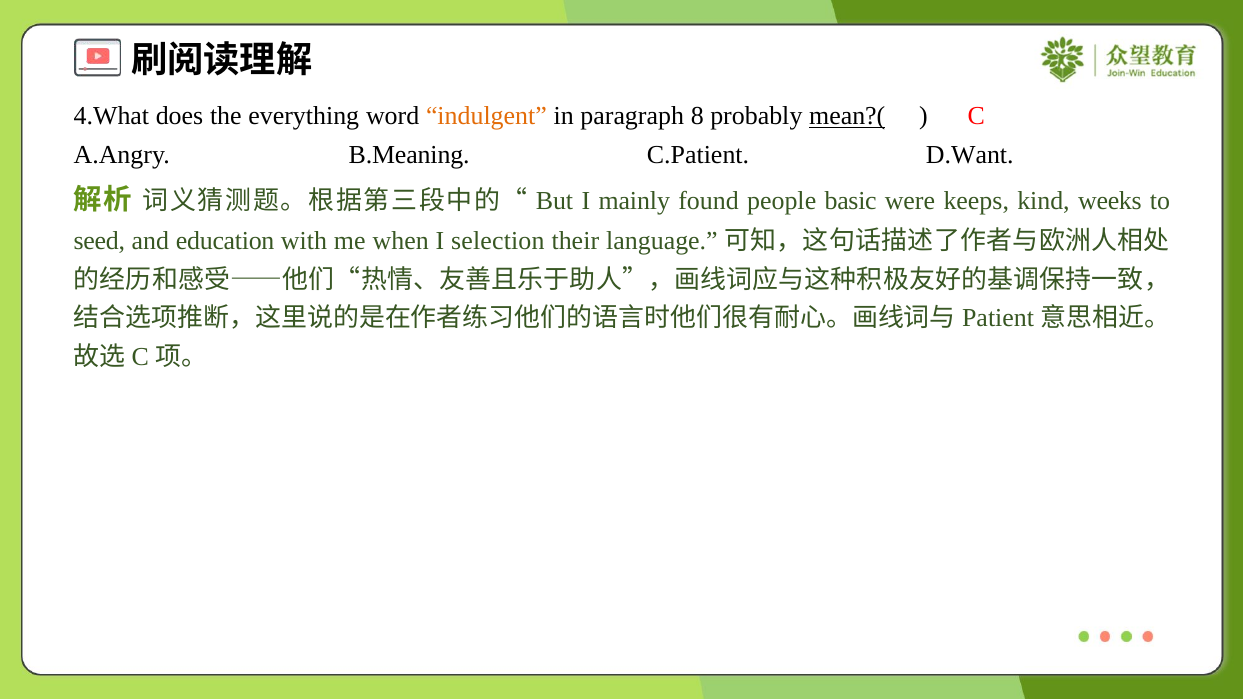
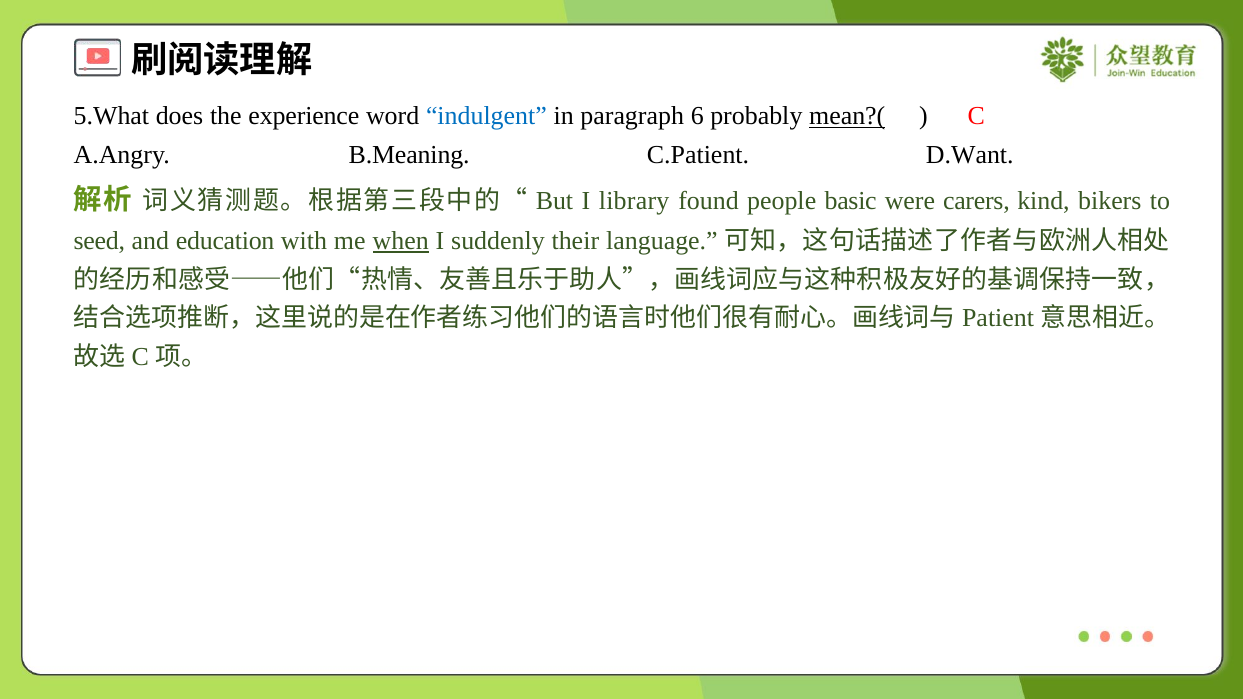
4.What: 4.What -> 5.What (111, 116)
everything: everything -> experience (304, 116)
indulgent colour: orange -> blue (486, 116)
8: 8 -> 6 (697, 116)
mainly: mainly -> library (634, 201)
keeps: keeps -> carers (976, 201)
weeks: weeks -> bikers (1110, 201)
when underline: none -> present (401, 241)
selection: selection -> suddenly (498, 241)
